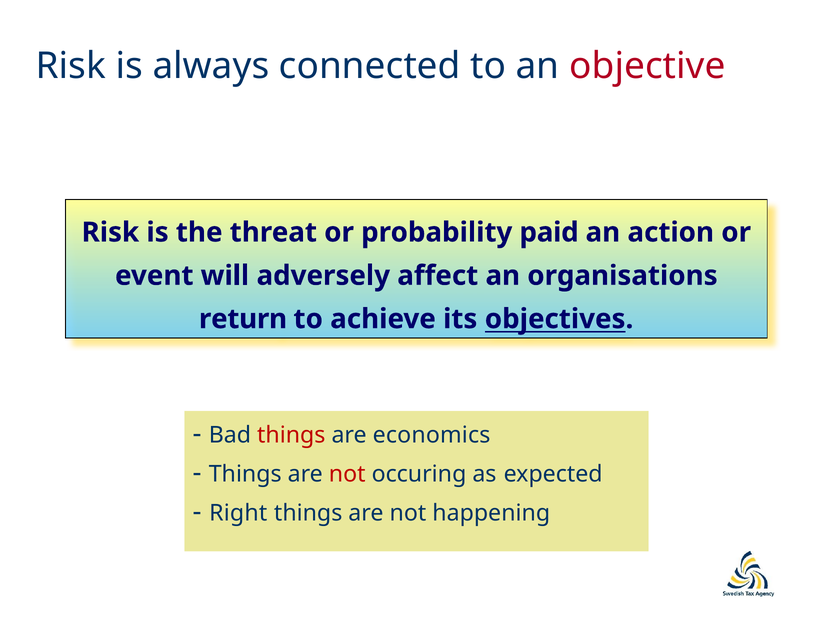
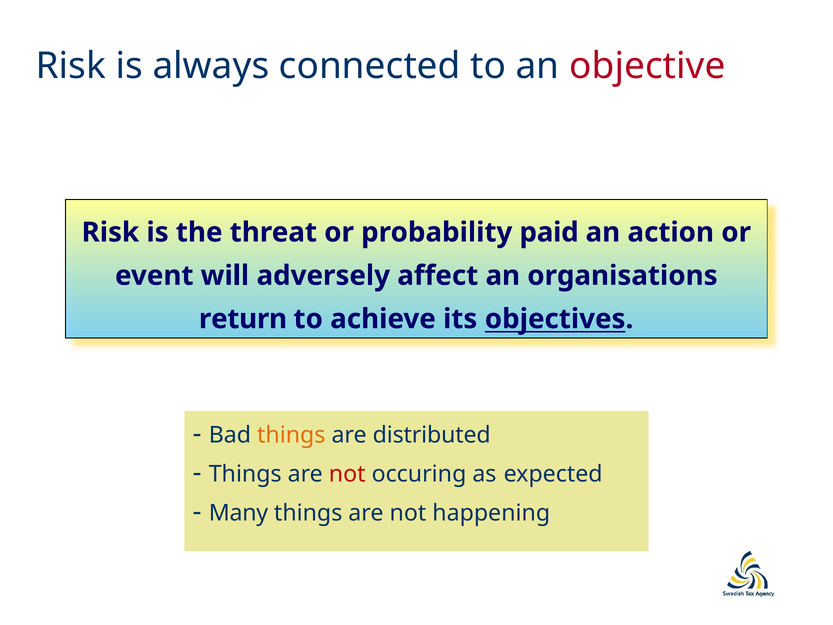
things colour: red -> orange (291, 435)
economics: economics -> distributed (432, 435)
Right: Right -> Many (238, 513)
